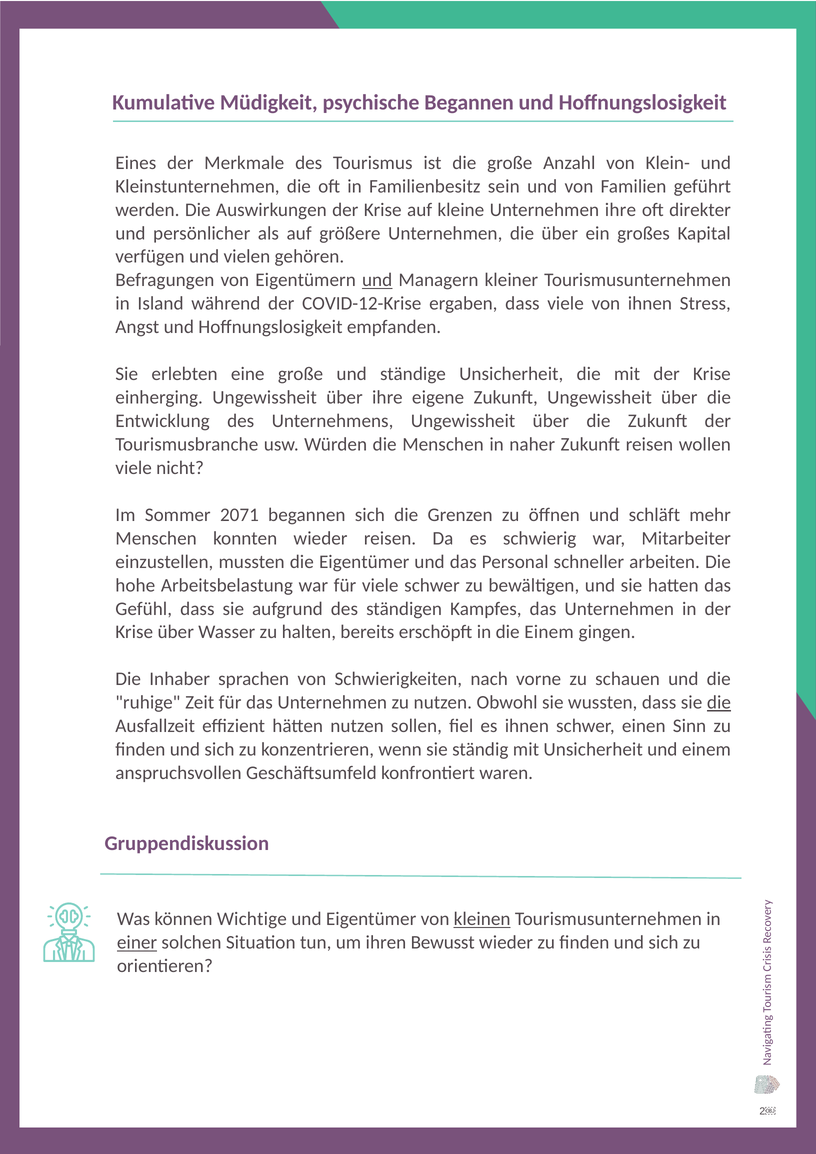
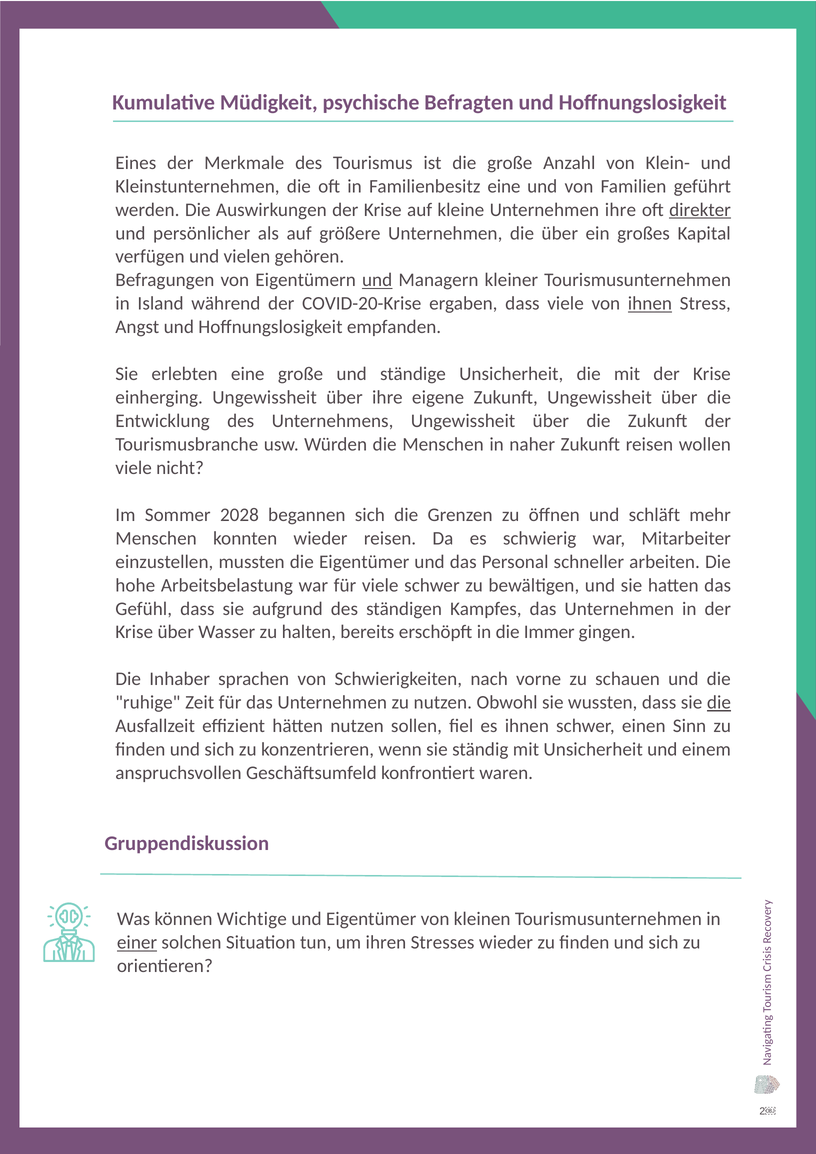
psychische Begannen: Begannen -> Befragten (469, 103)
Familienbesitz sein: sein -> eine (504, 186)
direkter underline: none -> present (700, 210)
COVID-12-Krise: COVID-12-Krise -> COVID-20-Krise (362, 304)
ihnen underline: none -> present (650, 304)
2071: 2071 -> 2028 (239, 515)
die Einem: Einem -> Immer (549, 632)
kleinen underline: present -> none (482, 919)
Bewusst: Bewusst -> Stresses (443, 943)
